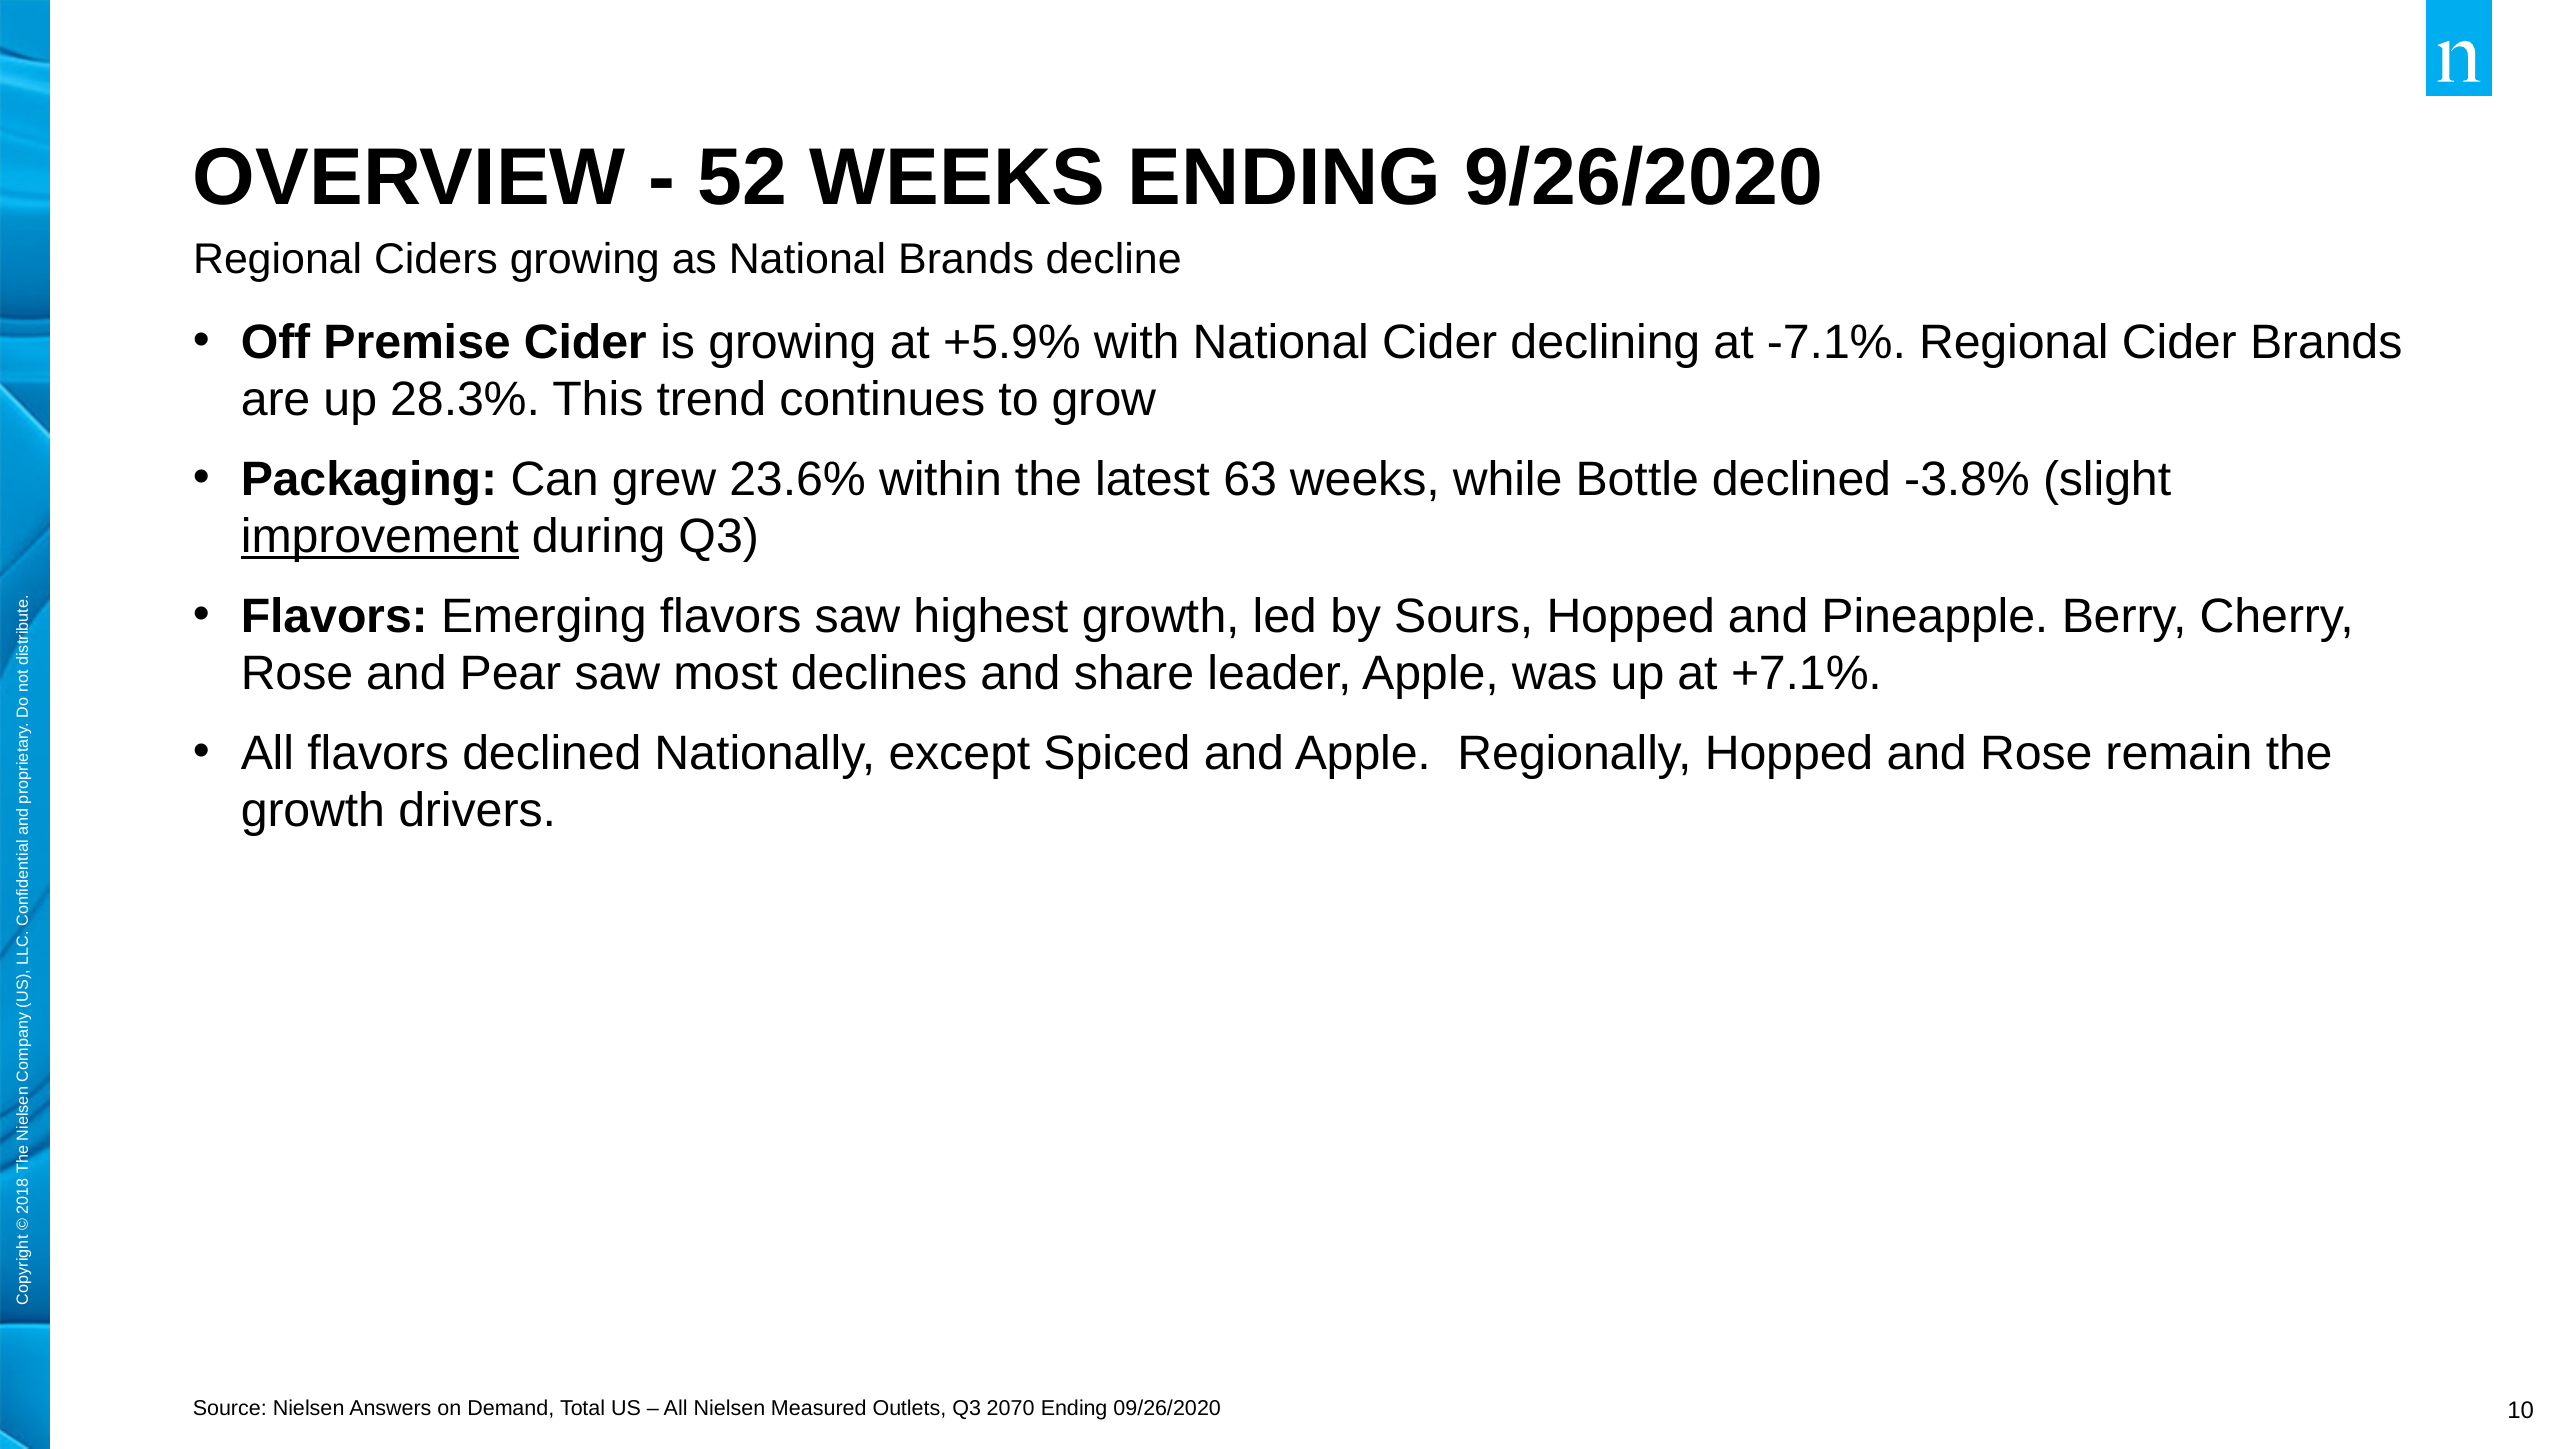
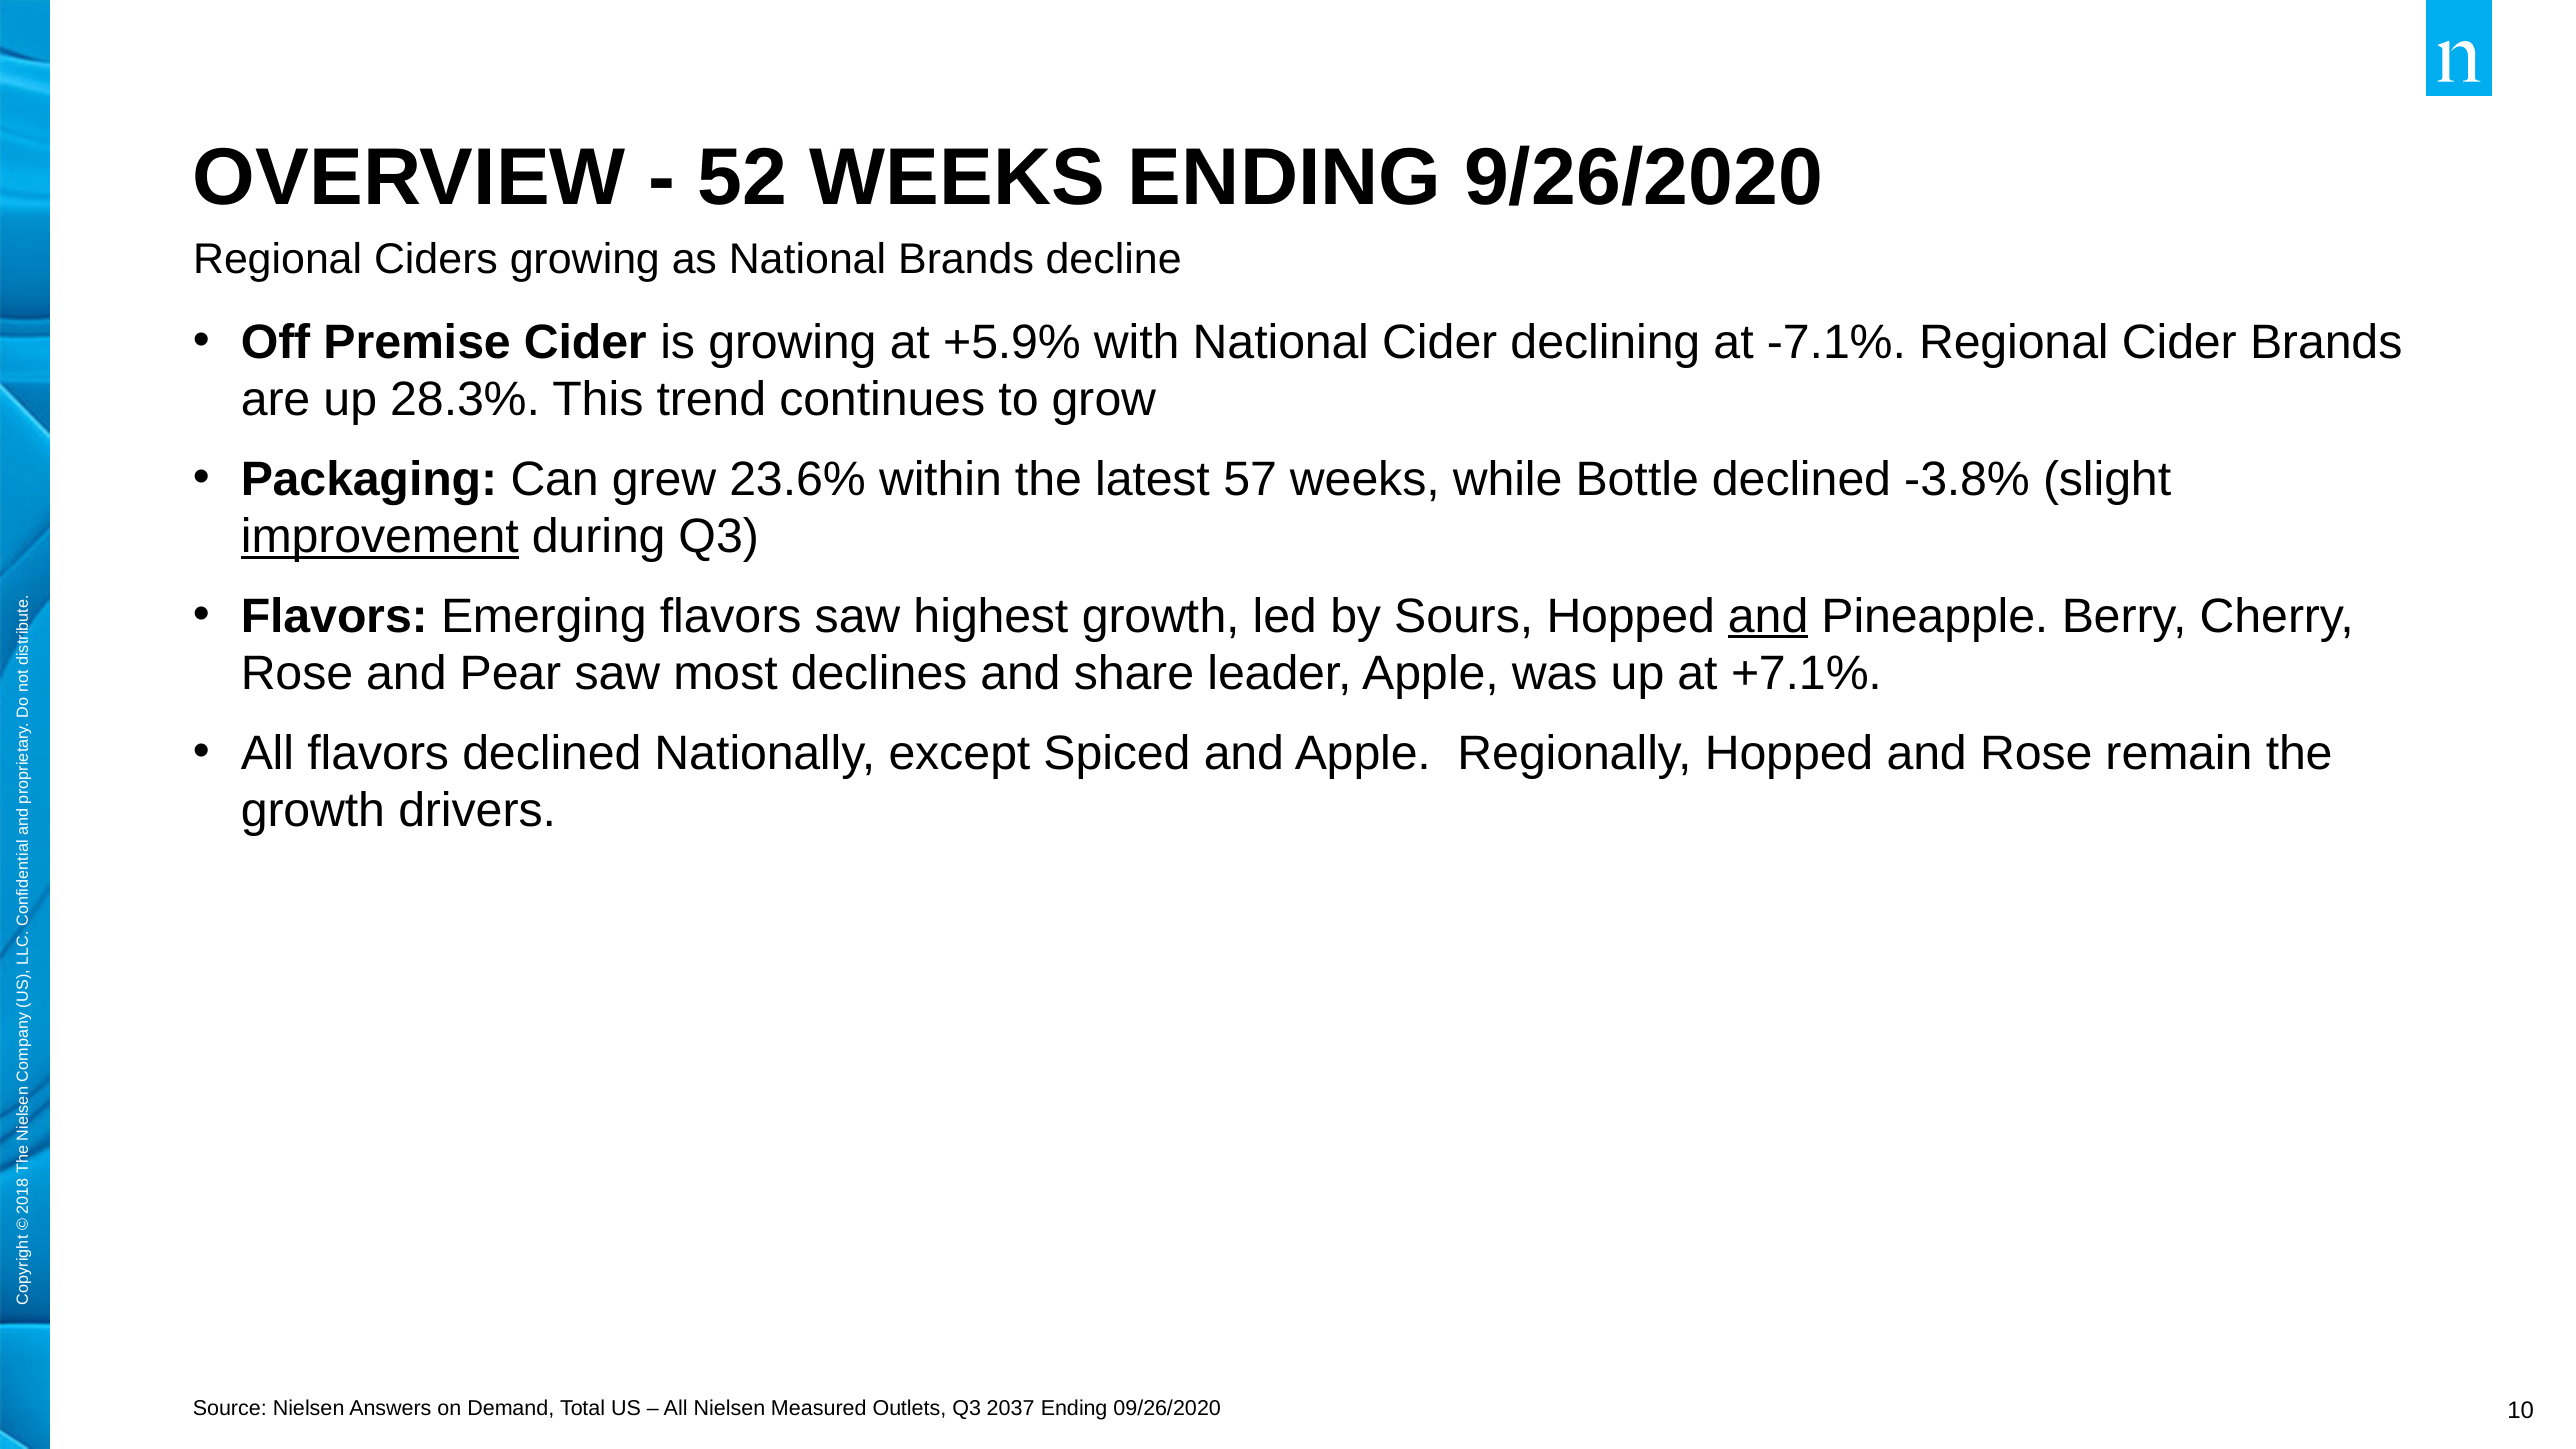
63: 63 -> 57 (1250, 479)
and underline: none -> present (1768, 616)
2070: 2070 -> 2037 (1011, 1408)
